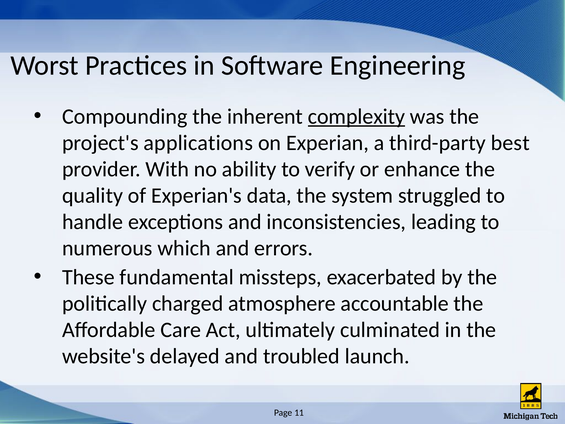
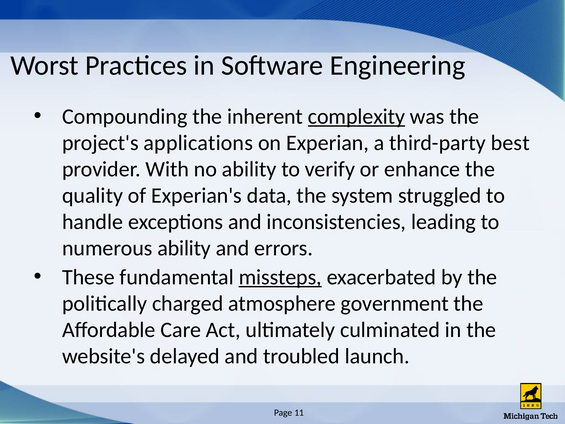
numerous which: which -> ability (184, 248)
missteps underline: none -> present (280, 277)
accountable: accountable -> government (395, 303)
